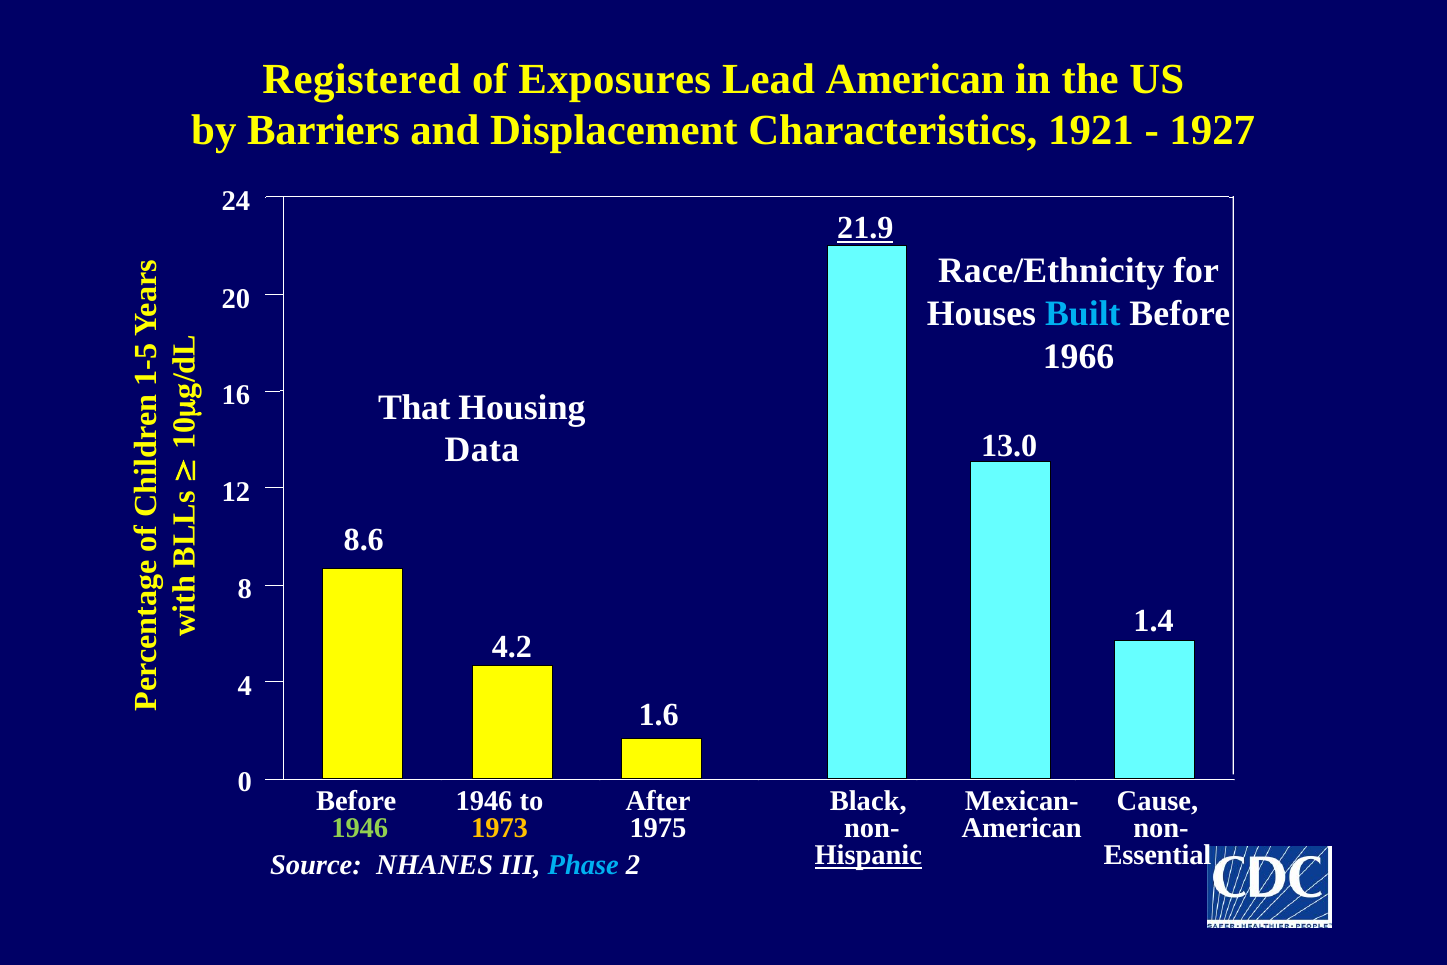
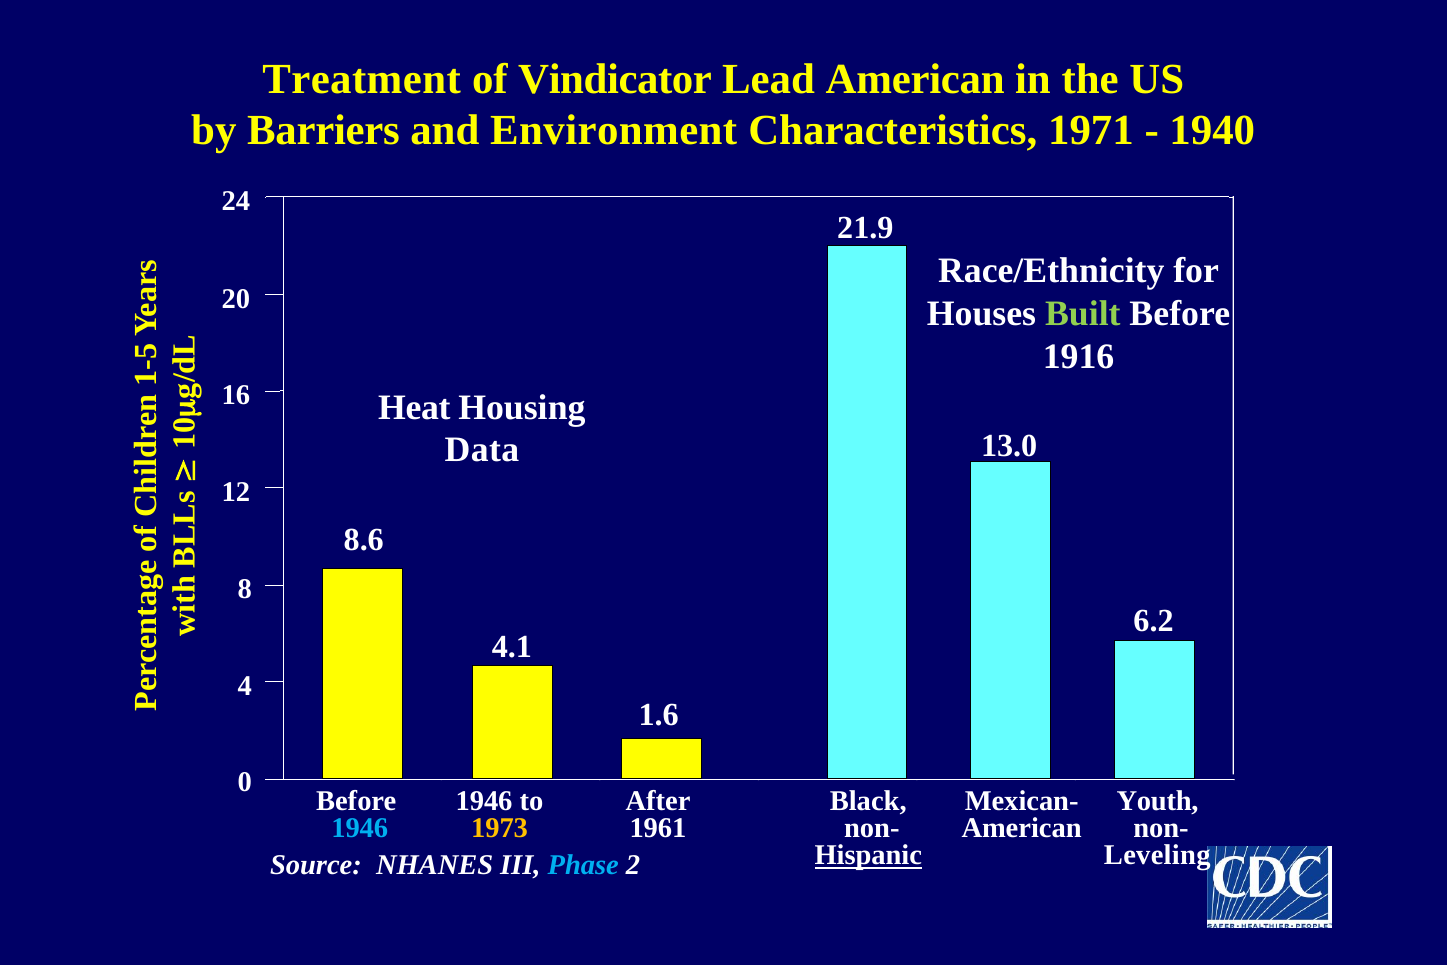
Registered: Registered -> Treatment (362, 79)
Exposures: Exposures -> Vindicator (615, 79)
Displacement: Displacement -> Environment (614, 131)
1921: 1921 -> 1971 (1091, 131)
1927: 1927 -> 1940 (1212, 131)
21.9 underline: present -> none (865, 228)
Built colour: light blue -> light green (1083, 313)
1966: 1966 -> 1916 (1079, 356)
That: That -> Heat (414, 407)
1.4: 1.4 -> 6.2 (1154, 620)
4.2: 4.2 -> 4.1 (512, 646)
Cause: Cause -> Youth (1158, 800)
1946 colour: light green -> light blue (360, 828)
1975: 1975 -> 1961 (658, 828)
Essential: Essential -> Leveling (1157, 855)
